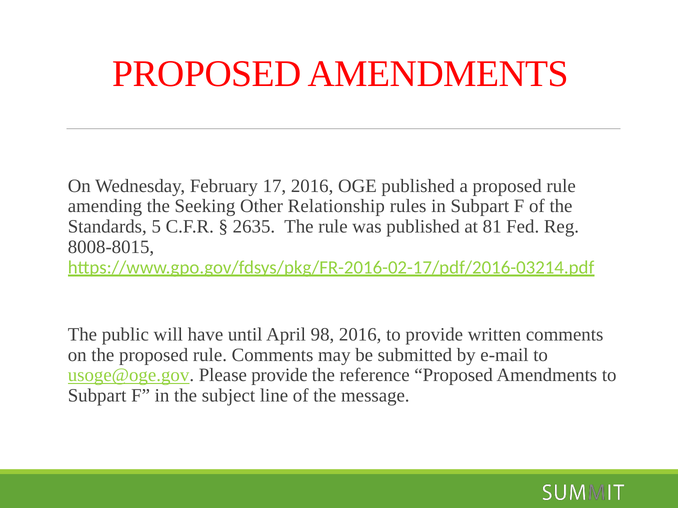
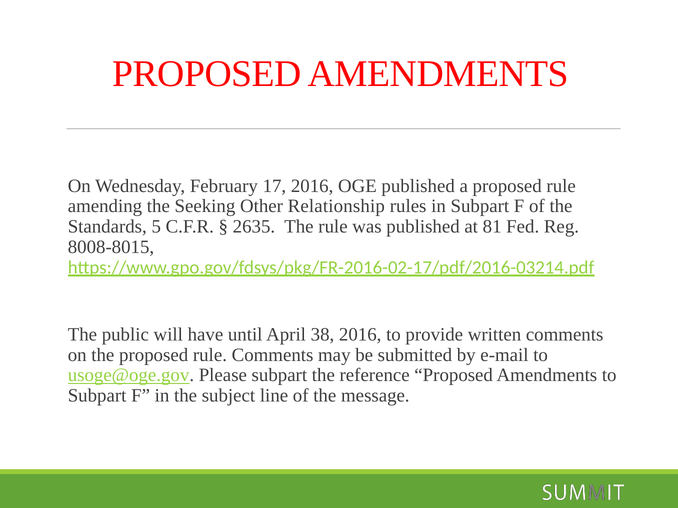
98: 98 -> 38 (323, 335)
Please provide: provide -> subpart (279, 376)
